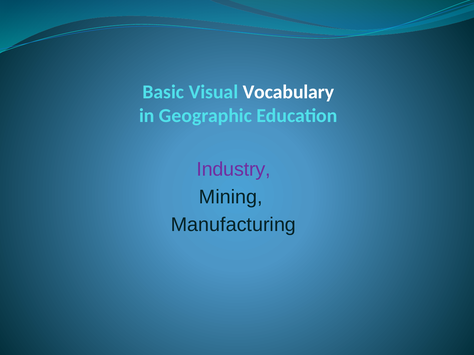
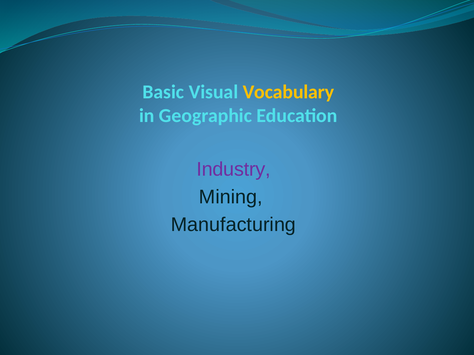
Vocabulary colour: white -> yellow (288, 92)
